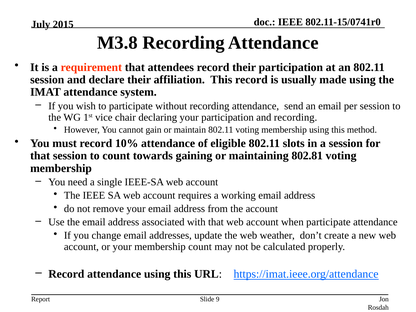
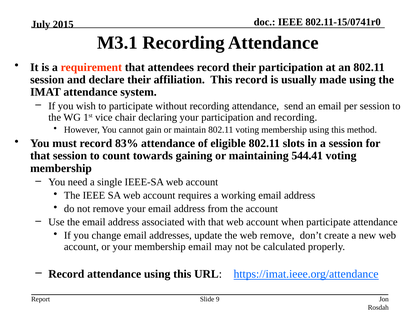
M3.8: M3.8 -> M3.1 (117, 43)
10%: 10% -> 83% (127, 143)
802.81: 802.81 -> 544.41 (307, 156)
web weather: weather -> remove (277, 235)
membership count: count -> email (200, 247)
